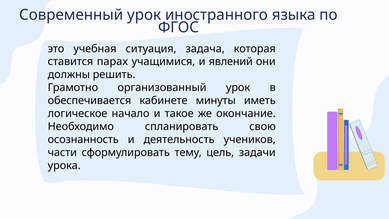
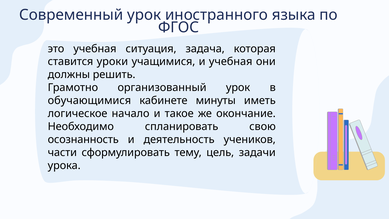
парах: парах -> уроки (112, 62)
и явлений: явлений -> учебная (231, 62)
обеспечивается: обеспечивается -> обучающимися (89, 101)
